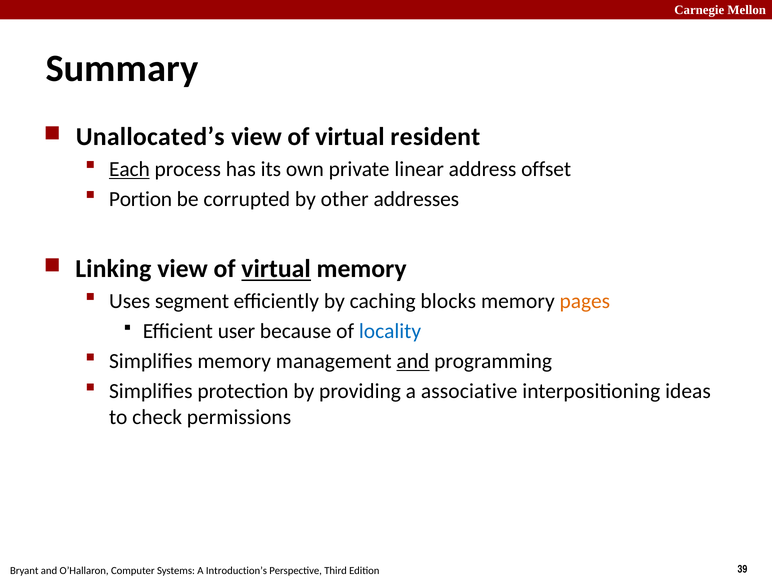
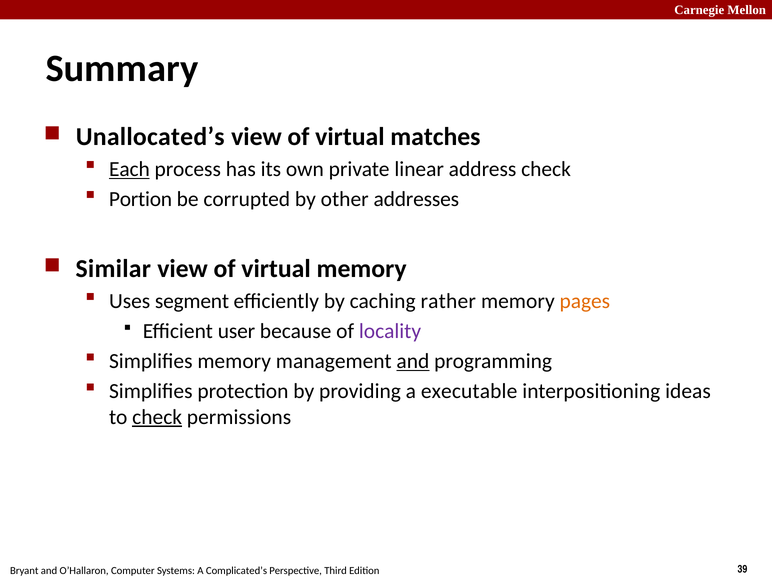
resident: resident -> matches (435, 137)
address offset: offset -> check (546, 169)
Linking: Linking -> Similar (113, 269)
virtual underline: present -> none (276, 269)
blocks: blocks -> rather (448, 301)
locality colour: blue -> purple (390, 331)
associative: associative -> executable (469, 391)
check underline: none -> present (157, 417)
Introduction’s: Introduction’s -> Complicated’s (237, 571)
